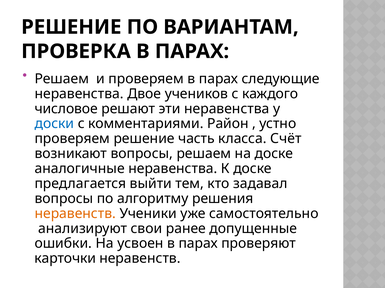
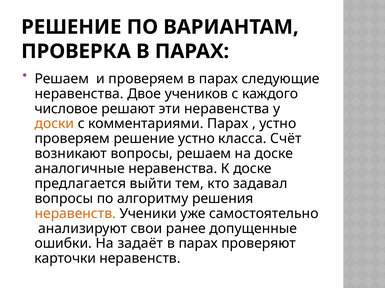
доски colour: blue -> orange (54, 124)
комментариями Район: Район -> Парах (228, 124)
решение часть: часть -> устно (196, 139)
усвоен: усвоен -> задаёт (140, 244)
